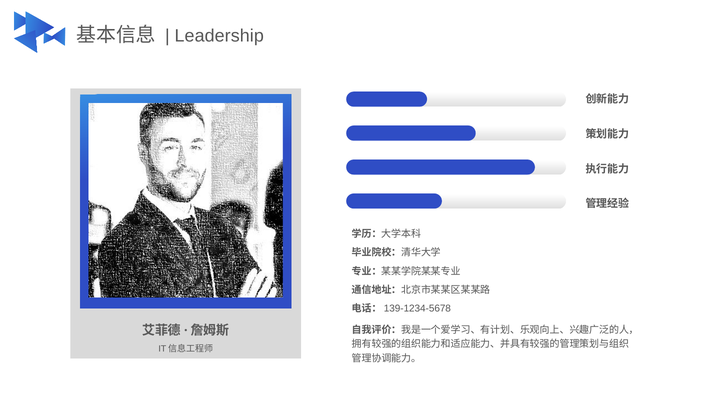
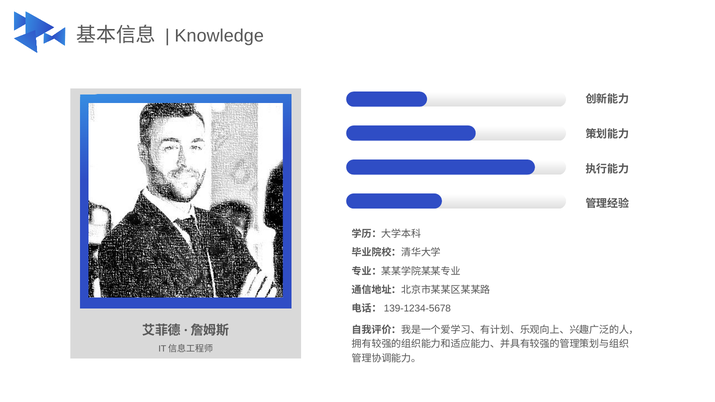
Leadership: Leadership -> Knowledge (219, 36)
